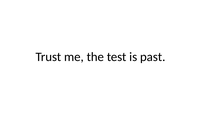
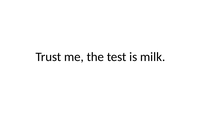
past: past -> milk (153, 57)
